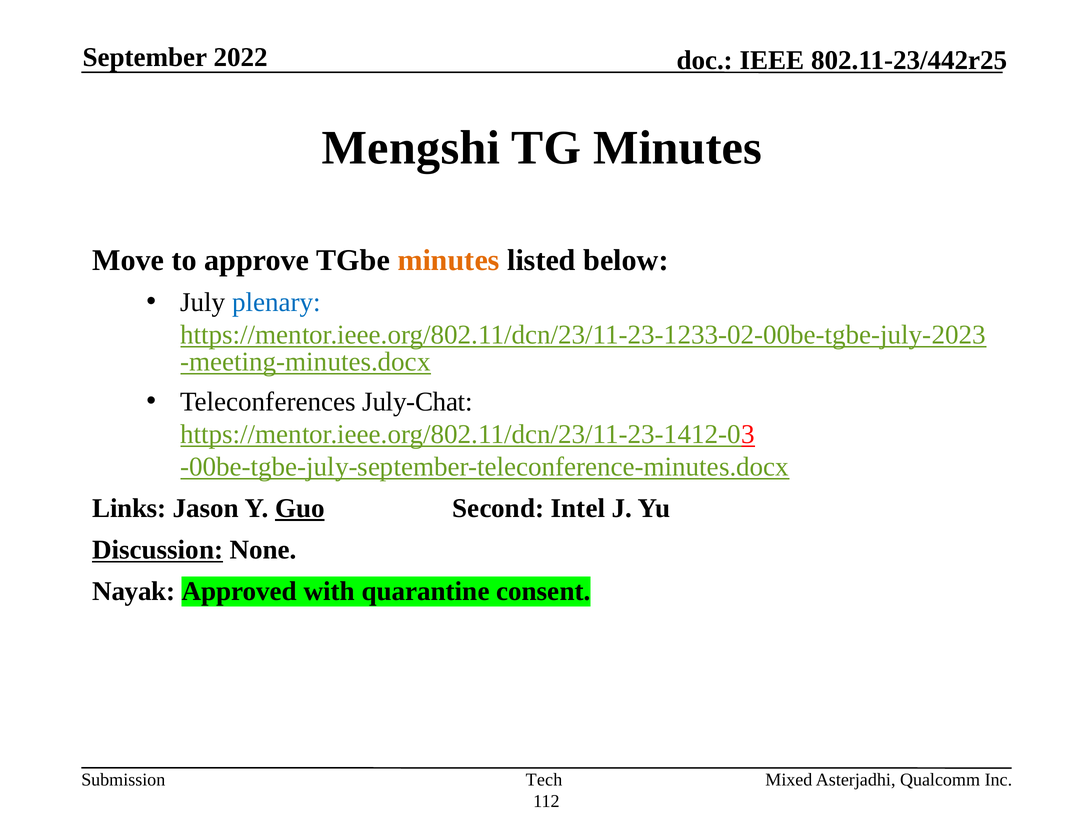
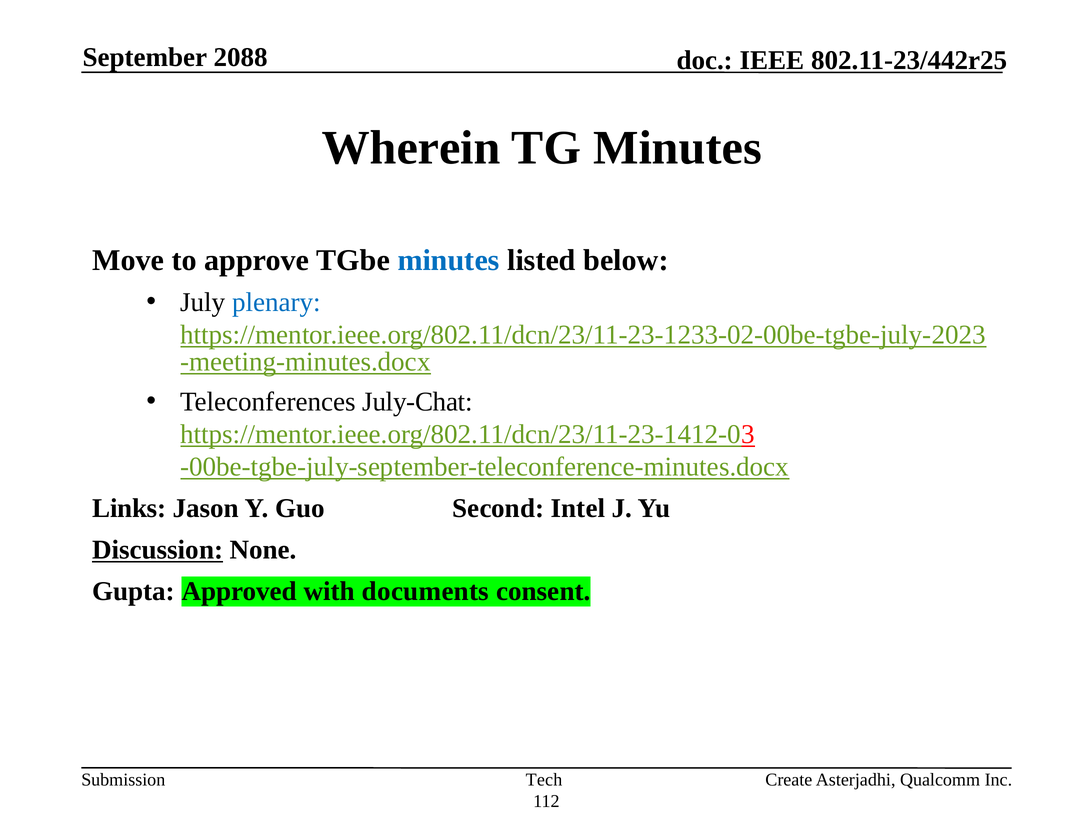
2022: 2022 -> 2088 (241, 57)
Mengshi: Mengshi -> Wherein (411, 148)
minutes colour: orange -> blue (449, 261)
Guo underline: present -> none (300, 508)
Nayak: Nayak -> Gupta (134, 592)
quarantine: quarantine -> documents (425, 592)
Mixed: Mixed -> Create (789, 780)
